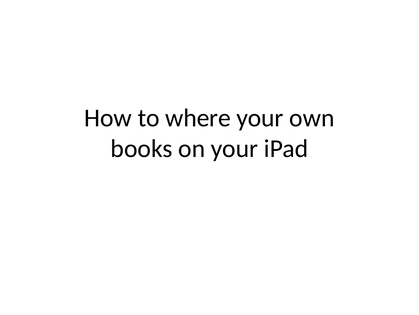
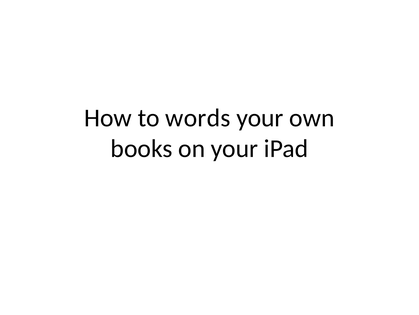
where: where -> words (198, 118)
